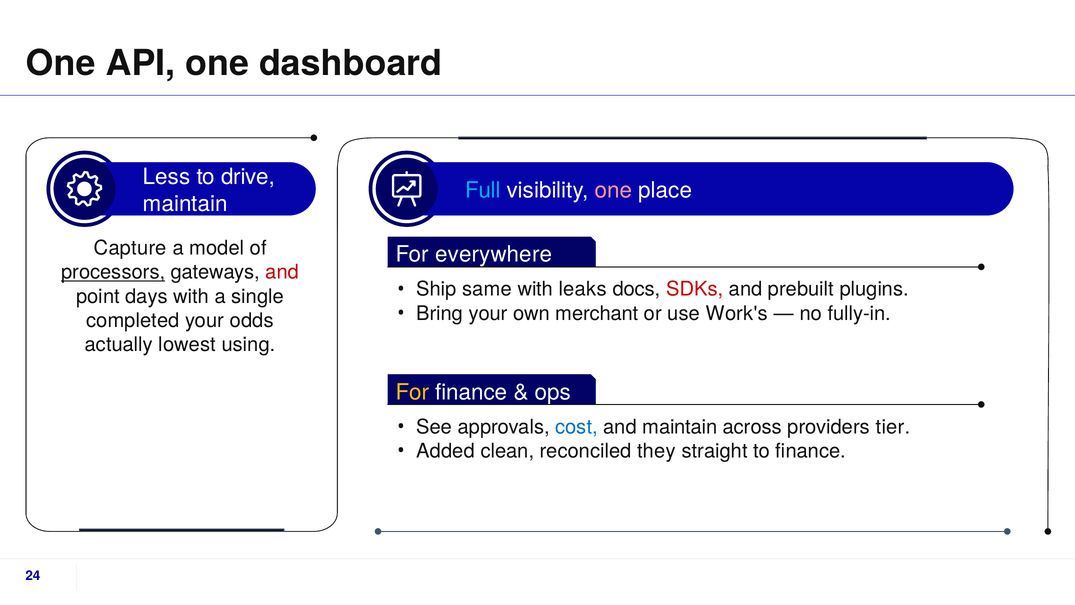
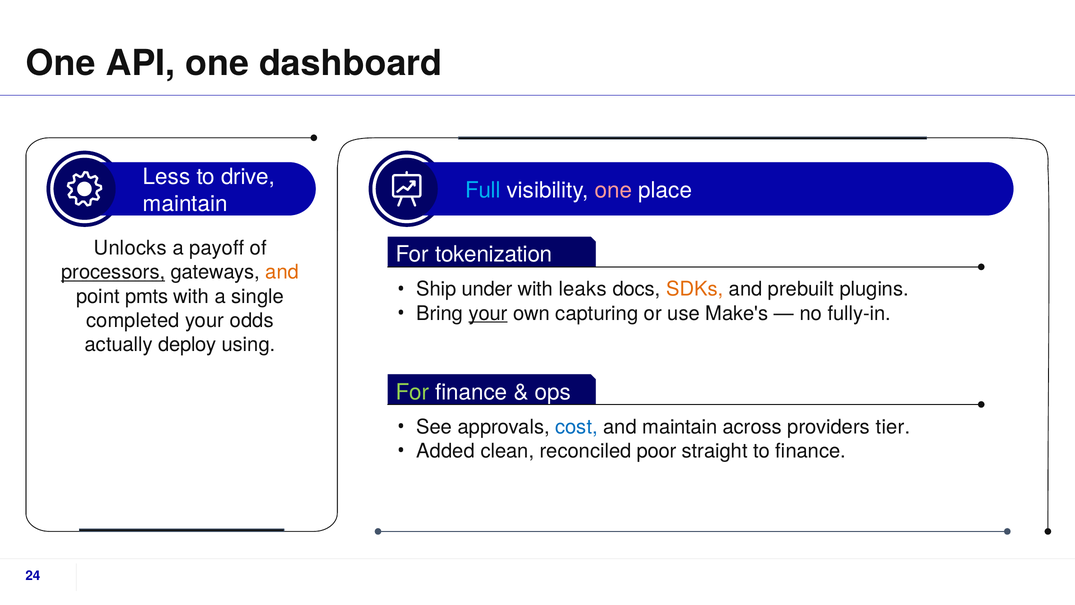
Capture: Capture -> Unlocks (130, 248)
model: model -> payoff (217, 248)
everywhere: everywhere -> tokenization (494, 254)
and colour: red -> orange (282, 272)
same: same -> under (487, 289)
SDKs colour: red -> orange (695, 289)
days: days -> pmts (147, 296)
your underline: none -> present (488, 313)
merchant: merchant -> capturing (597, 313)
Work's: Work's -> Make's (737, 313)
lowest: lowest -> deploy (187, 345)
For colour: yellow -> light green (412, 392)
they: they -> poor (657, 451)
